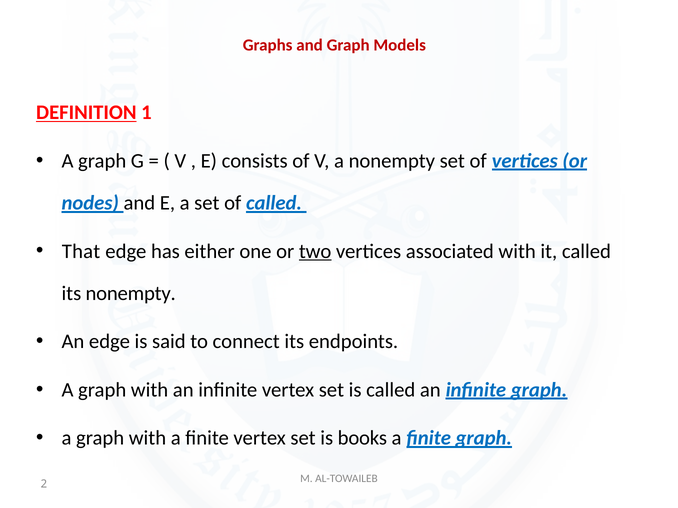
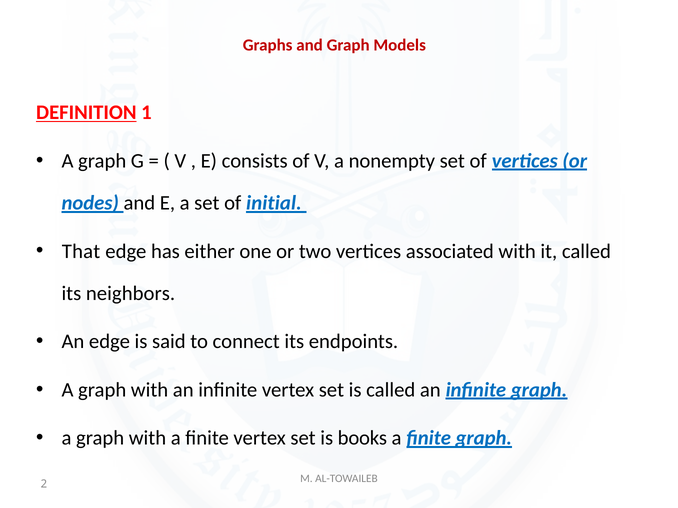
of called: called -> initial (274, 203)
two underline: present -> none (315, 251)
its nonempty: nonempty -> neighbors (131, 294)
